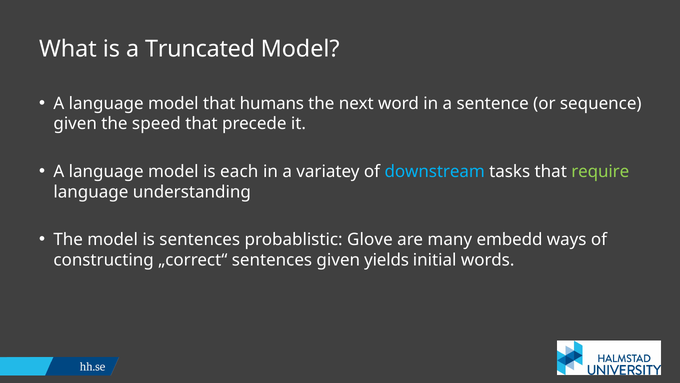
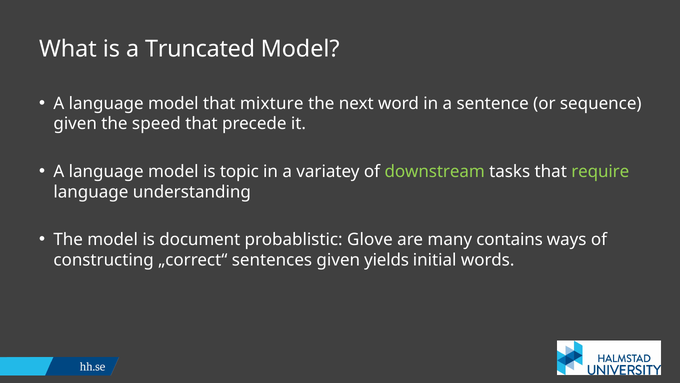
humans: humans -> mixture (272, 103)
each: each -> topic (239, 171)
downstream colour: light blue -> light green (435, 171)
is sentences: sentences -> document (200, 239)
embedd: embedd -> contains (510, 239)
